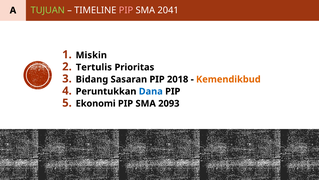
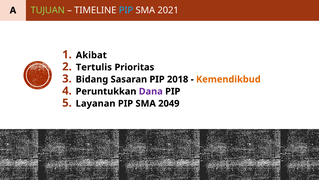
PIP colour: pink -> light blue (126, 10)
2041: 2041 -> 2021 (168, 10)
Miskin: Miskin -> Akibat (91, 55)
Dana colour: blue -> purple (151, 91)
Ekonomi: Ekonomi -> Layanan (96, 103)
2093: 2093 -> 2049 (169, 103)
